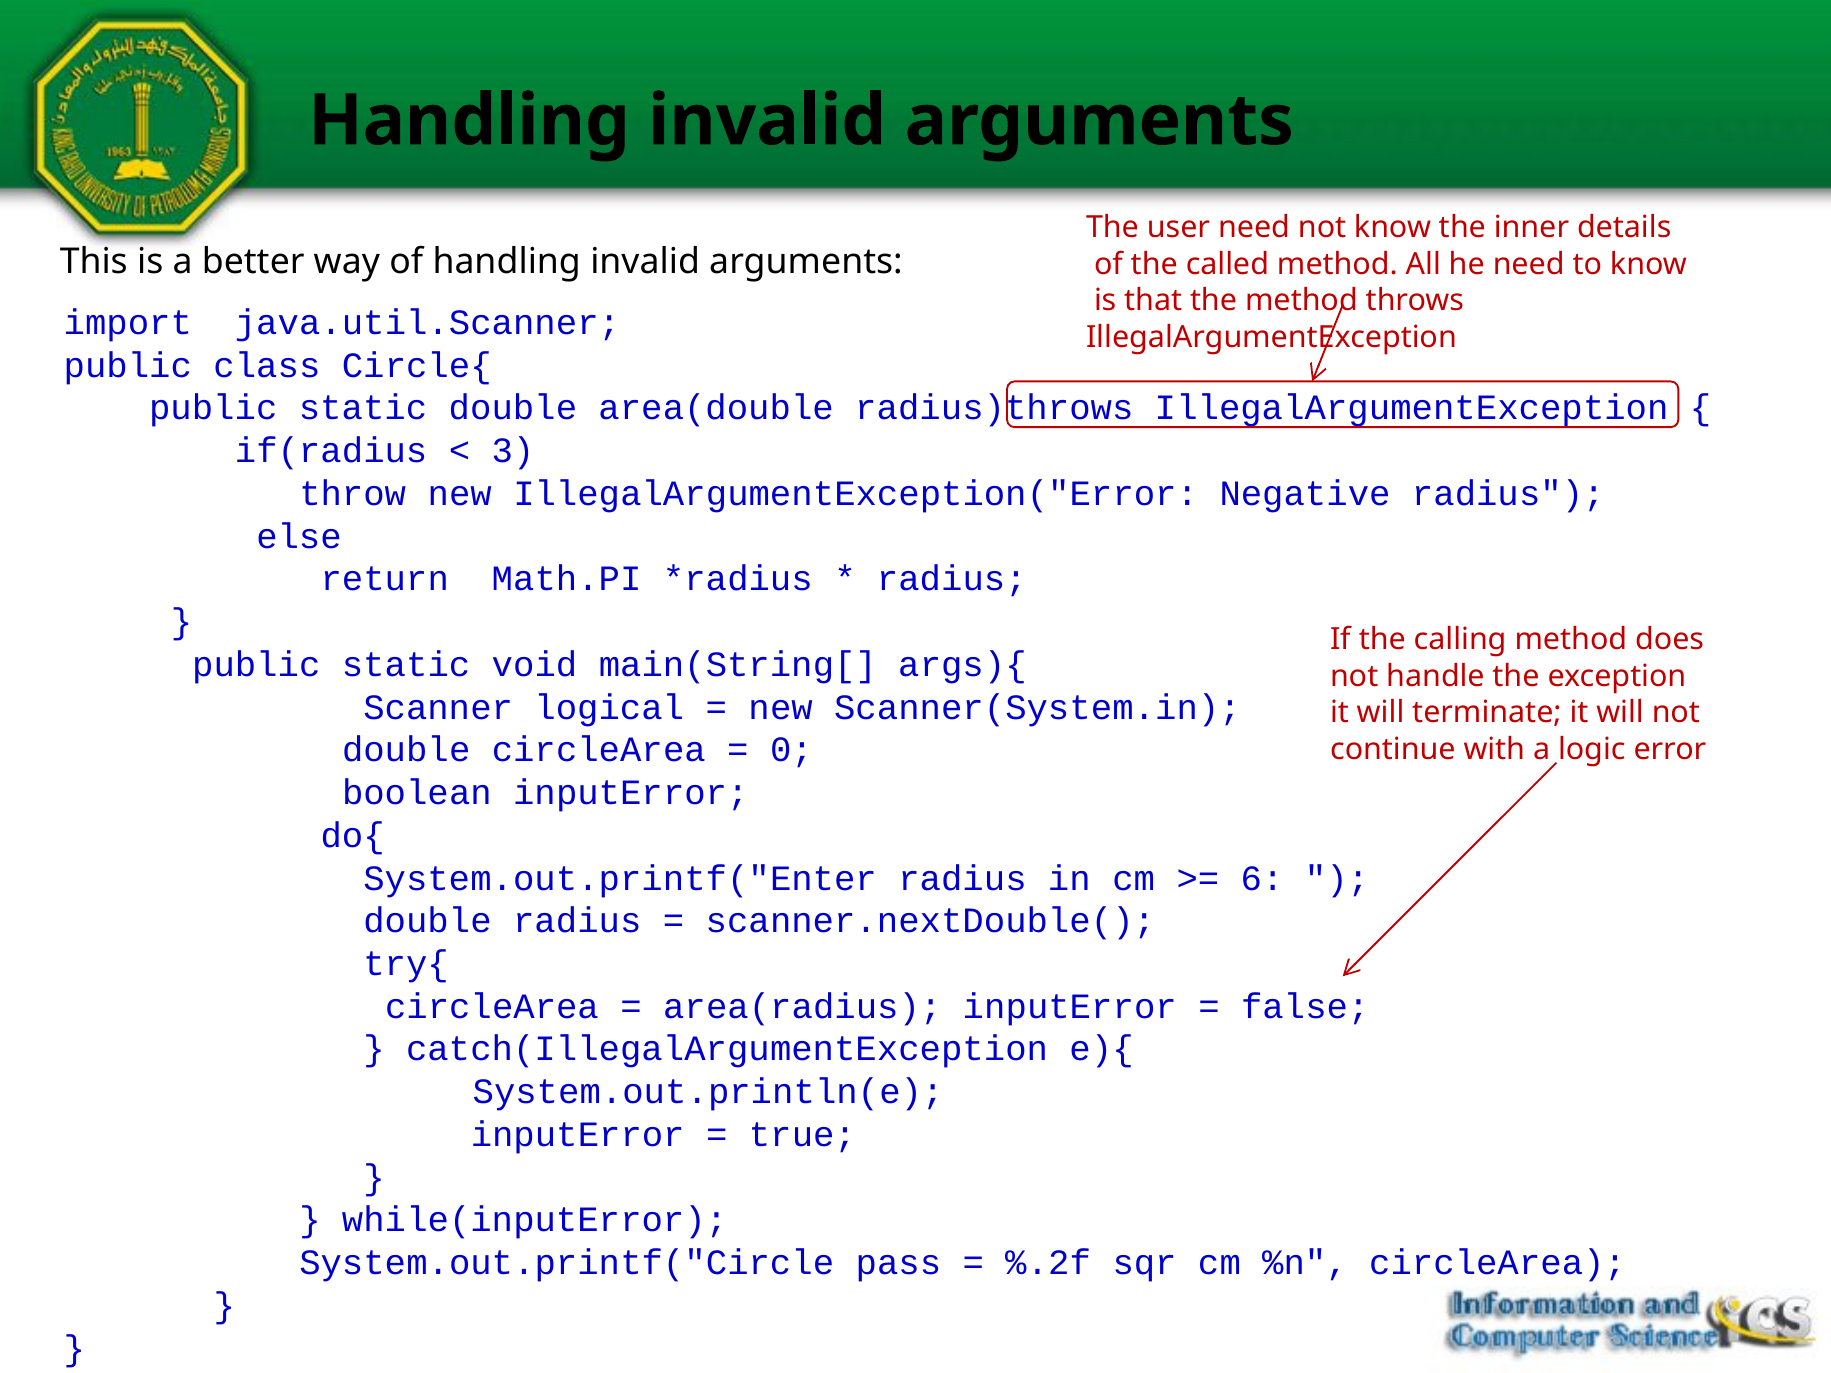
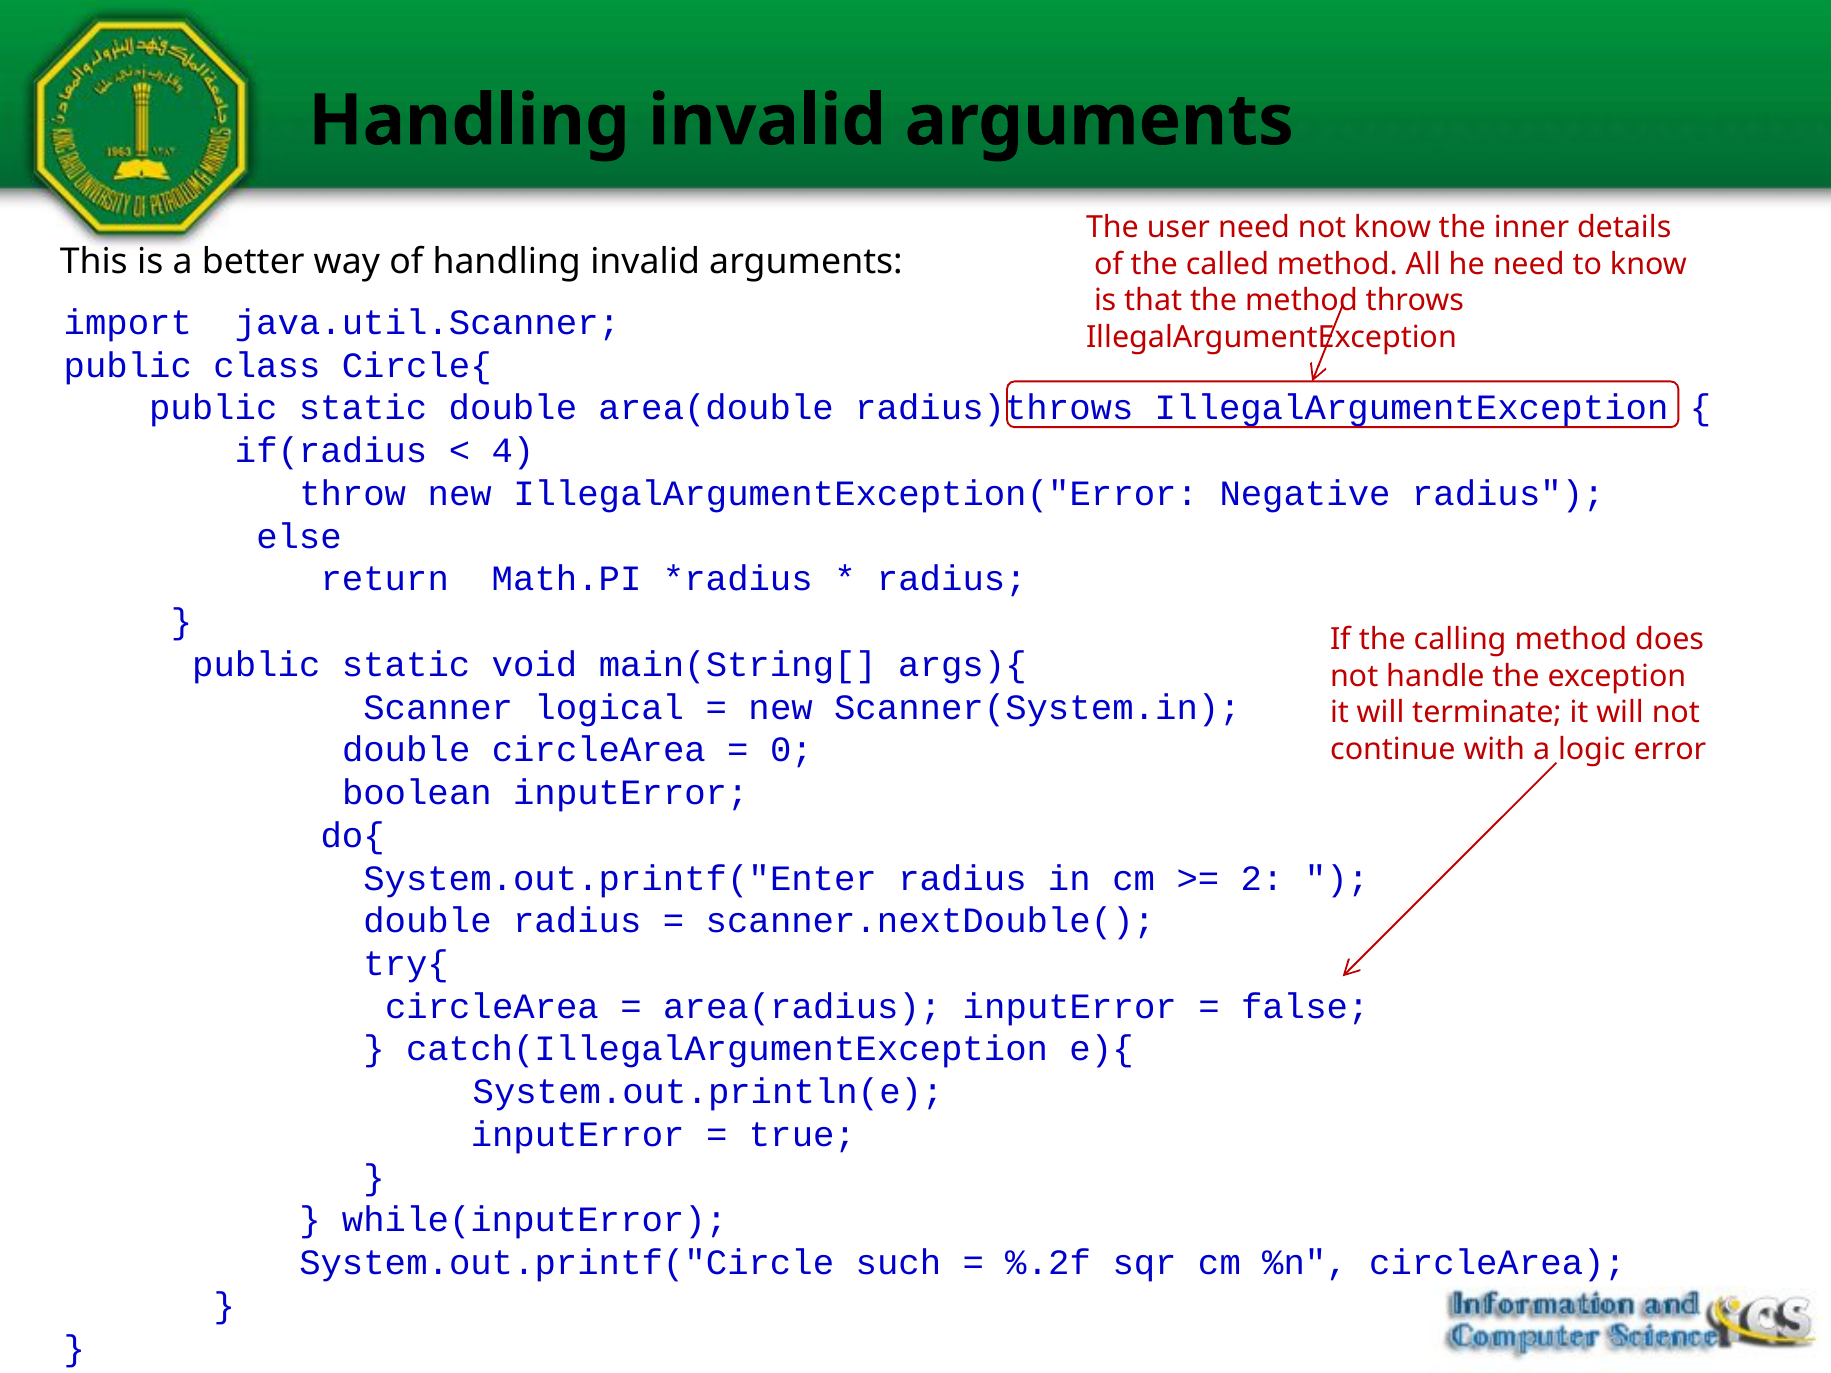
3: 3 -> 4 (513, 451)
6: 6 -> 2 (1262, 878)
pass: pass -> such (898, 1263)
